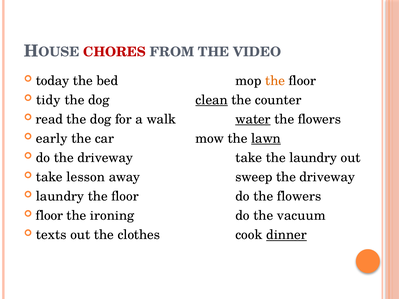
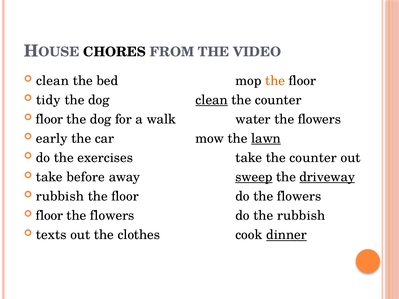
CHORES colour: red -> black (115, 52)
today: today -> clean (52, 81)
read: read -> floor (49, 119)
water underline: present -> none (253, 119)
do the driveway: driveway -> exercises (105, 158)
take the laundry: laundry -> counter (313, 158)
lesson: lesson -> before (86, 177)
sweep underline: none -> present (254, 177)
driveway underline: none -> present (327, 177)
laundry: laundry -> rubbish (60, 196)
ironing: ironing -> flowers (112, 216)
the vacuum: vacuum -> rubbish (301, 216)
